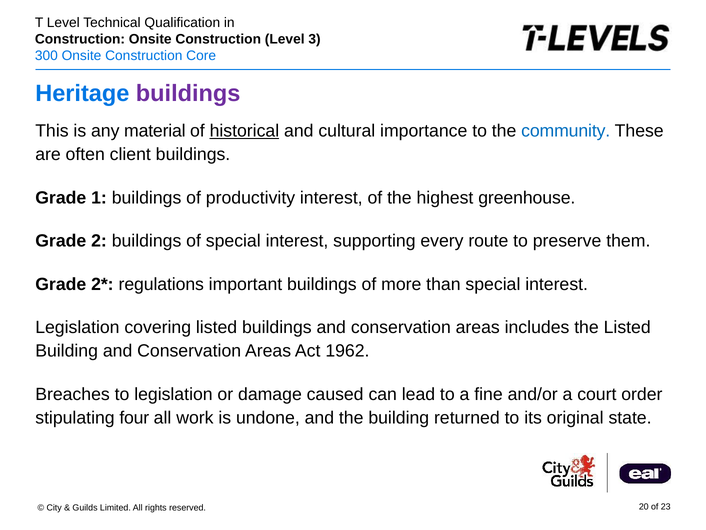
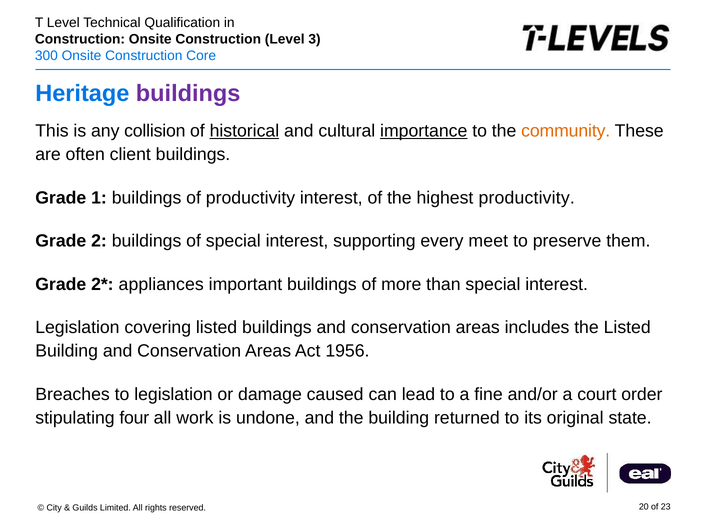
material: material -> collision (155, 131)
importance underline: none -> present (424, 131)
community colour: blue -> orange (566, 131)
highest greenhouse: greenhouse -> productivity (527, 198)
route: route -> meet (488, 241)
regulations: regulations -> appliances (161, 284)
1962: 1962 -> 1956 (347, 351)
